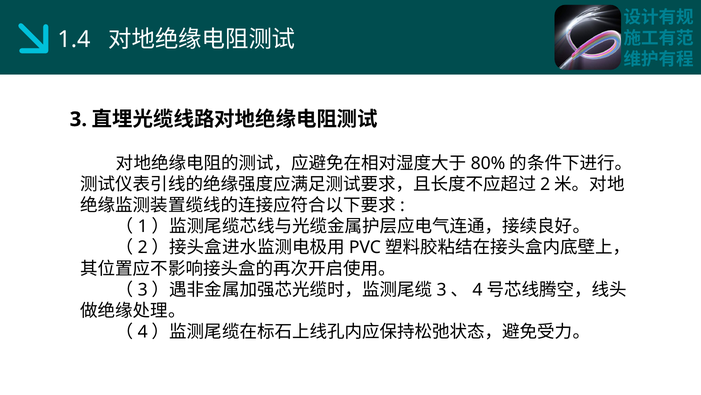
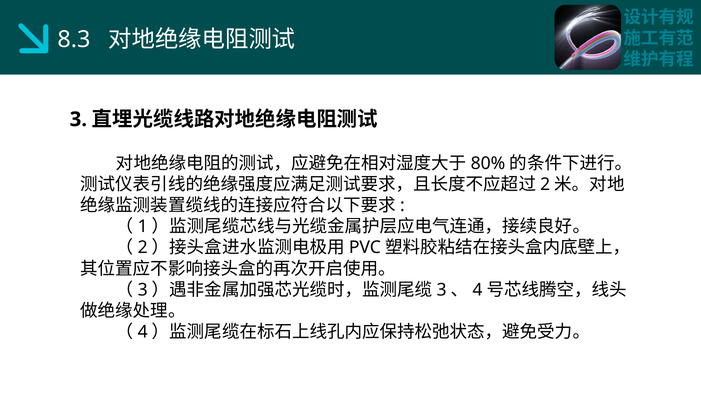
1.4: 1.4 -> 8.3 (74, 40)
